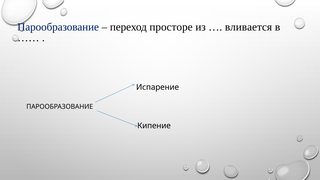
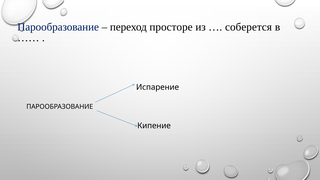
вливается: вливается -> соберется (248, 27)
